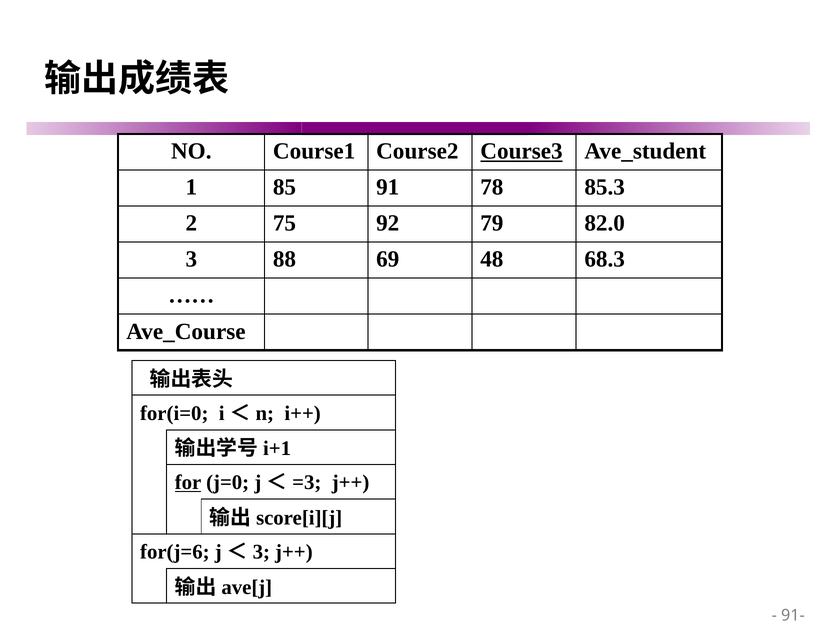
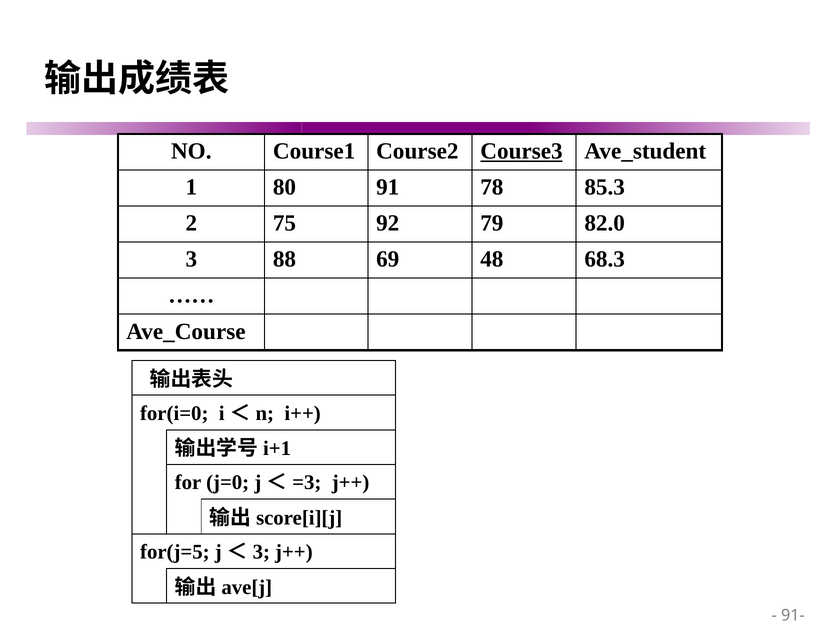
85: 85 -> 80 (285, 187)
for underline: present -> none (188, 483)
for(j=6: for(j=6 -> for(j=5 (175, 553)
